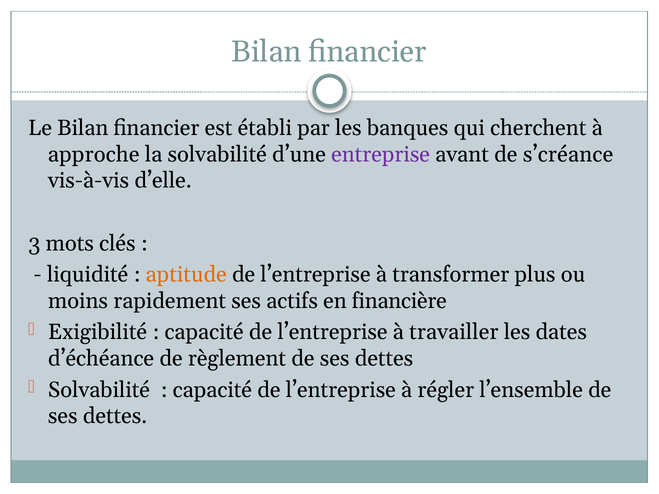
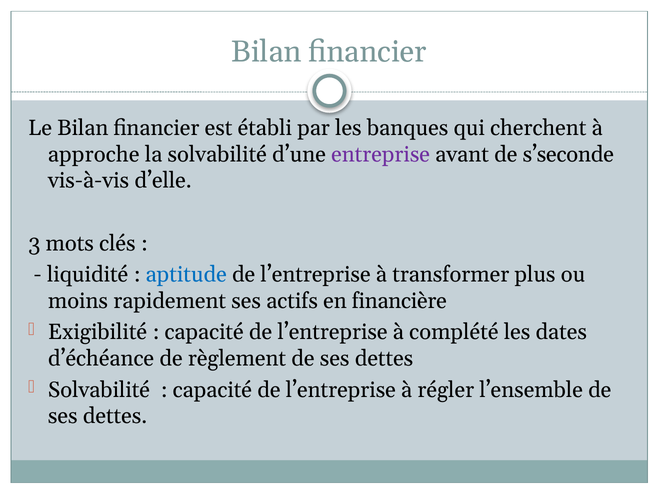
s’créance: s’créance -> s’seconde (568, 154)
aptitude colour: orange -> blue (186, 275)
travailler: travailler -> complété (454, 332)
